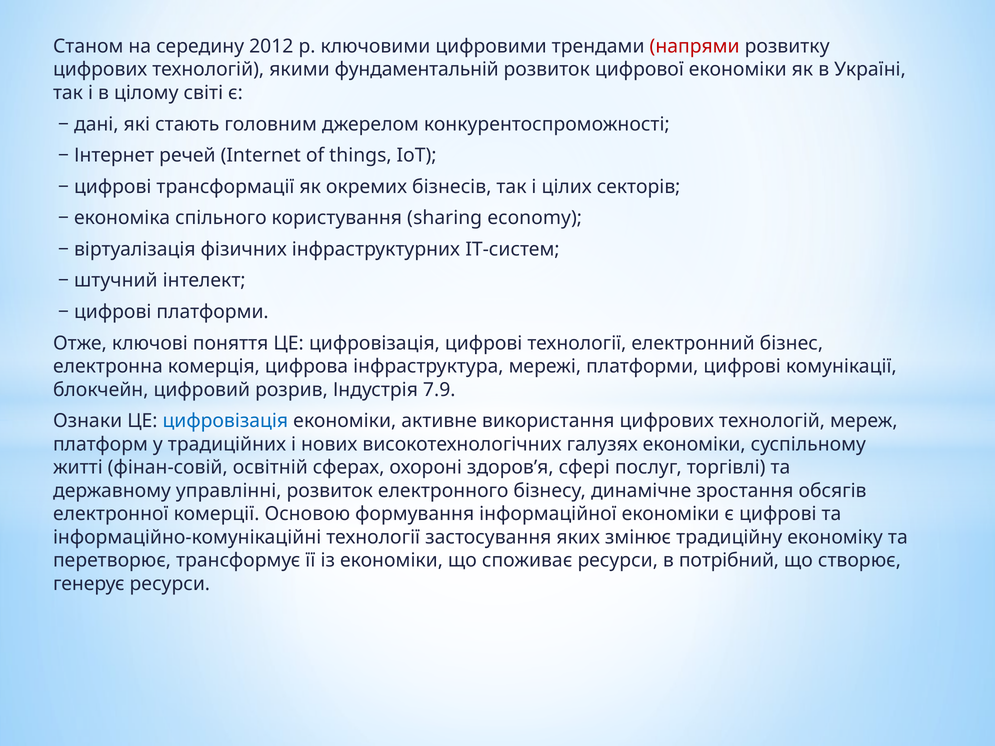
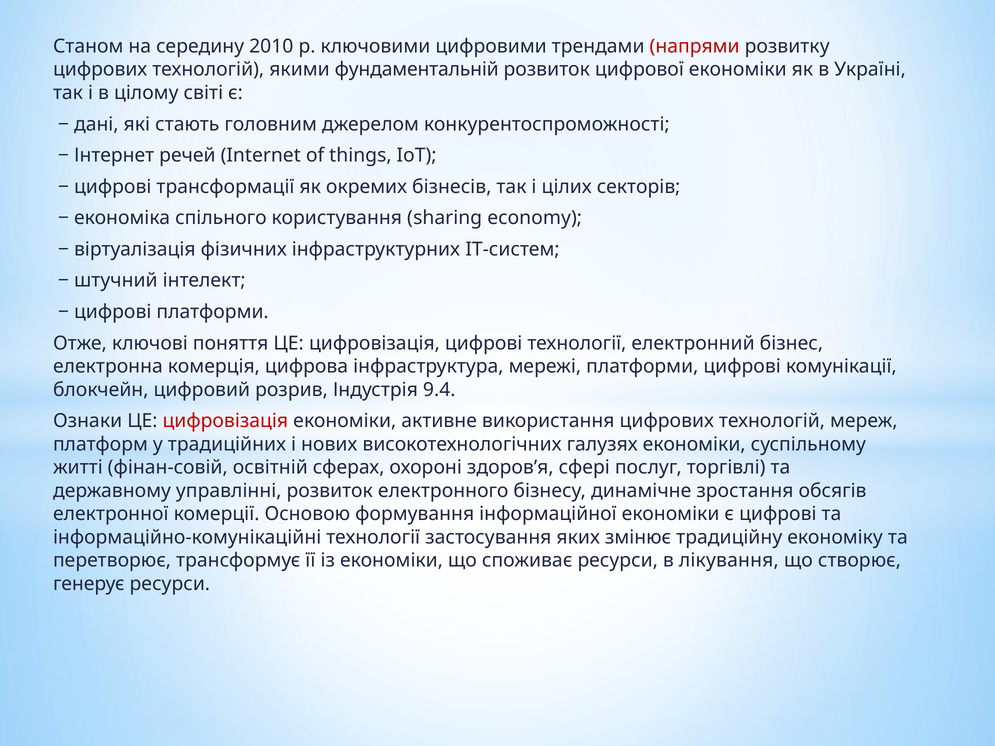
2012: 2012 -> 2010 (271, 46)
7.9: 7.9 -> 9.4 (439, 390)
цифровізація colour: blue -> red (225, 421)
потрібний: потрібний -> лікування (729, 561)
